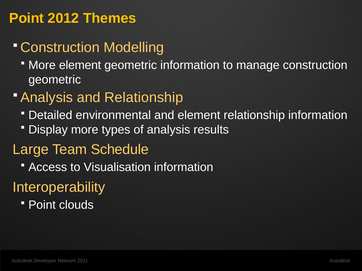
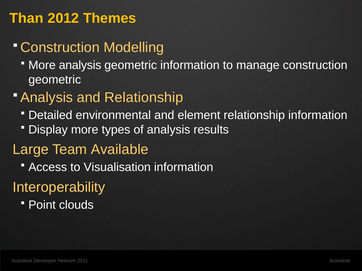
Point: Point -> Than (26, 18)
More element: element -> analysis (80, 65)
Schedule: Schedule -> Available (120, 150)
